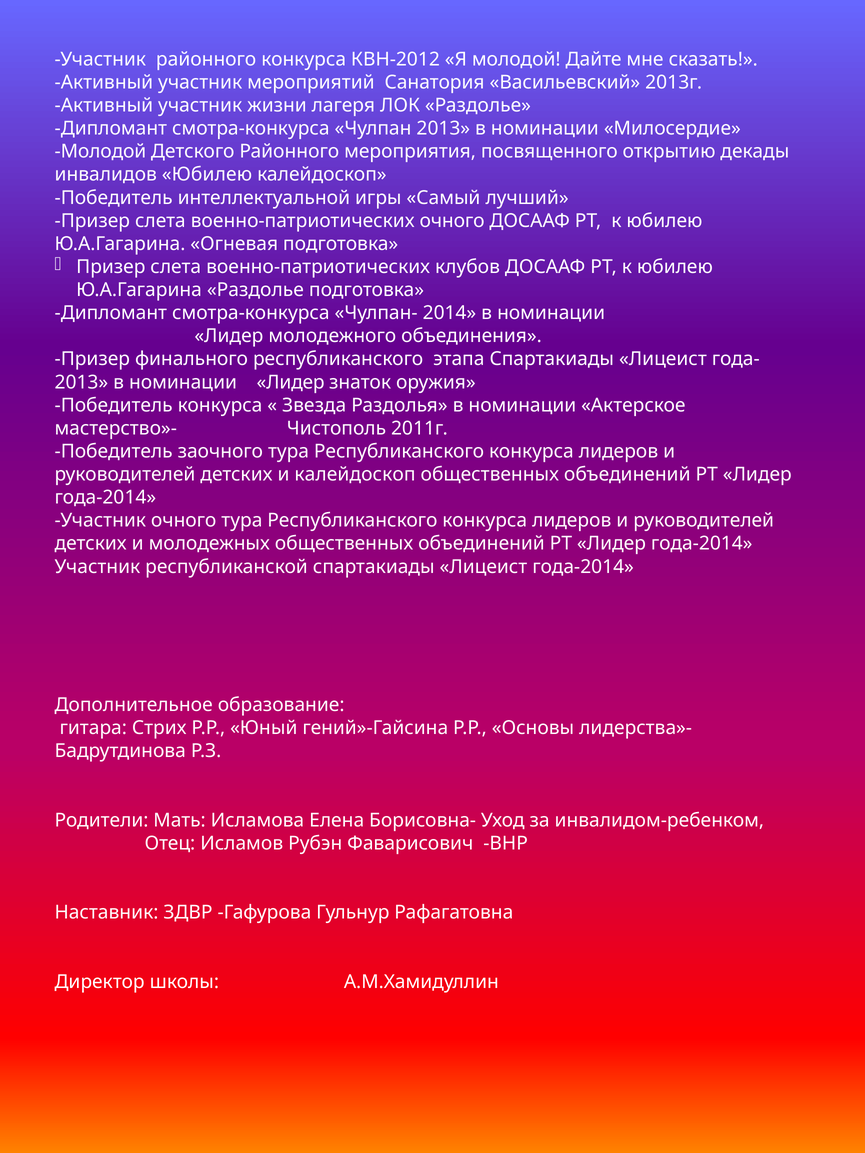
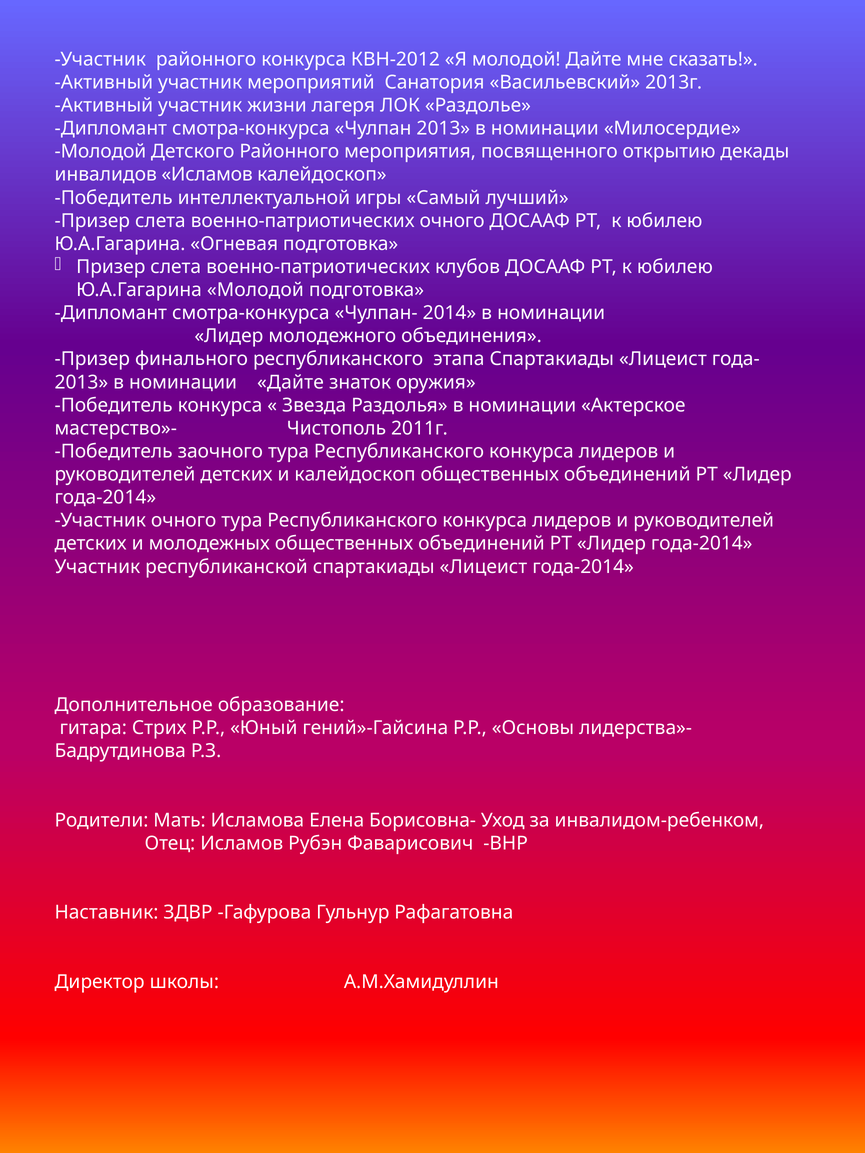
инвалидов Юбилею: Юбилею -> Исламов (207, 175)
Ю.А.Гагарина Раздолье: Раздолье -> Молодой (255, 290)
2013 в номинации Лидер: Лидер -> Дайте (290, 382)
